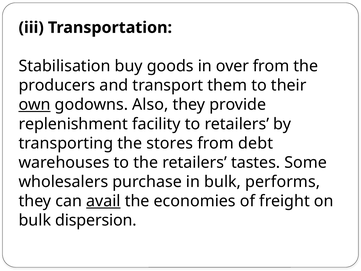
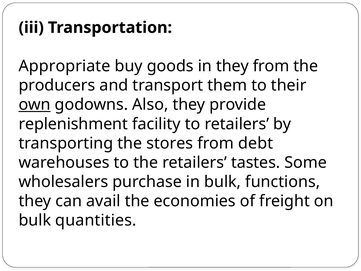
Stabilisation: Stabilisation -> Appropriate (64, 66)
in over: over -> they (232, 66)
performs: performs -> functions (283, 182)
avail underline: present -> none (103, 201)
dispersion: dispersion -> quantities (96, 220)
